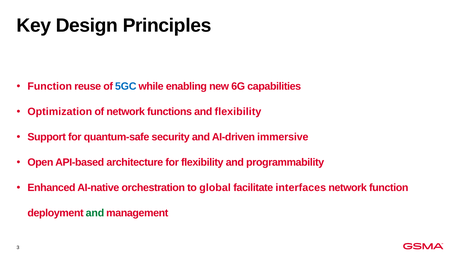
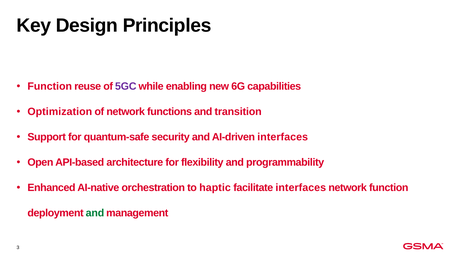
5GC colour: blue -> purple (126, 86)
and flexibility: flexibility -> transition (238, 112)
AI-driven immersive: immersive -> interfaces (283, 137)
global: global -> haptic (215, 188)
